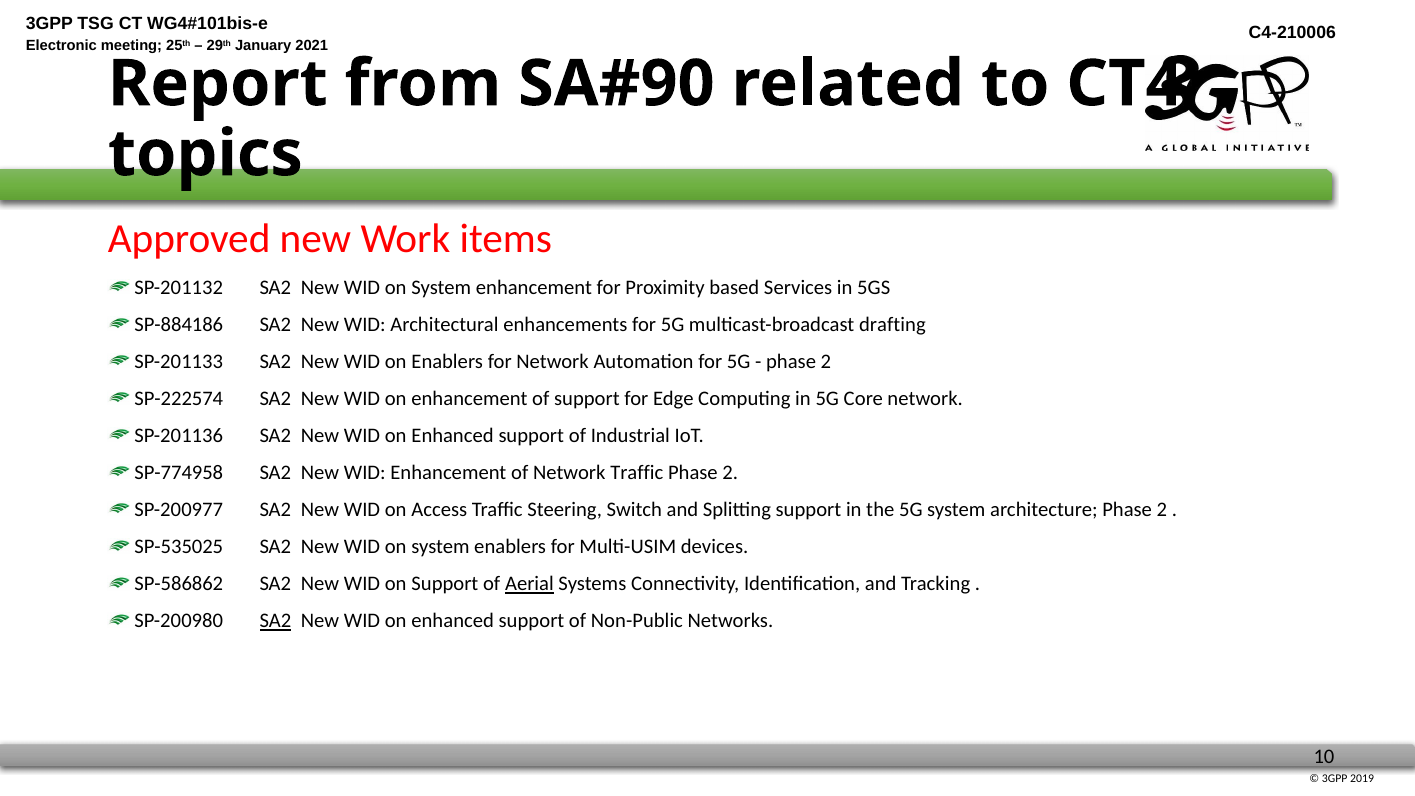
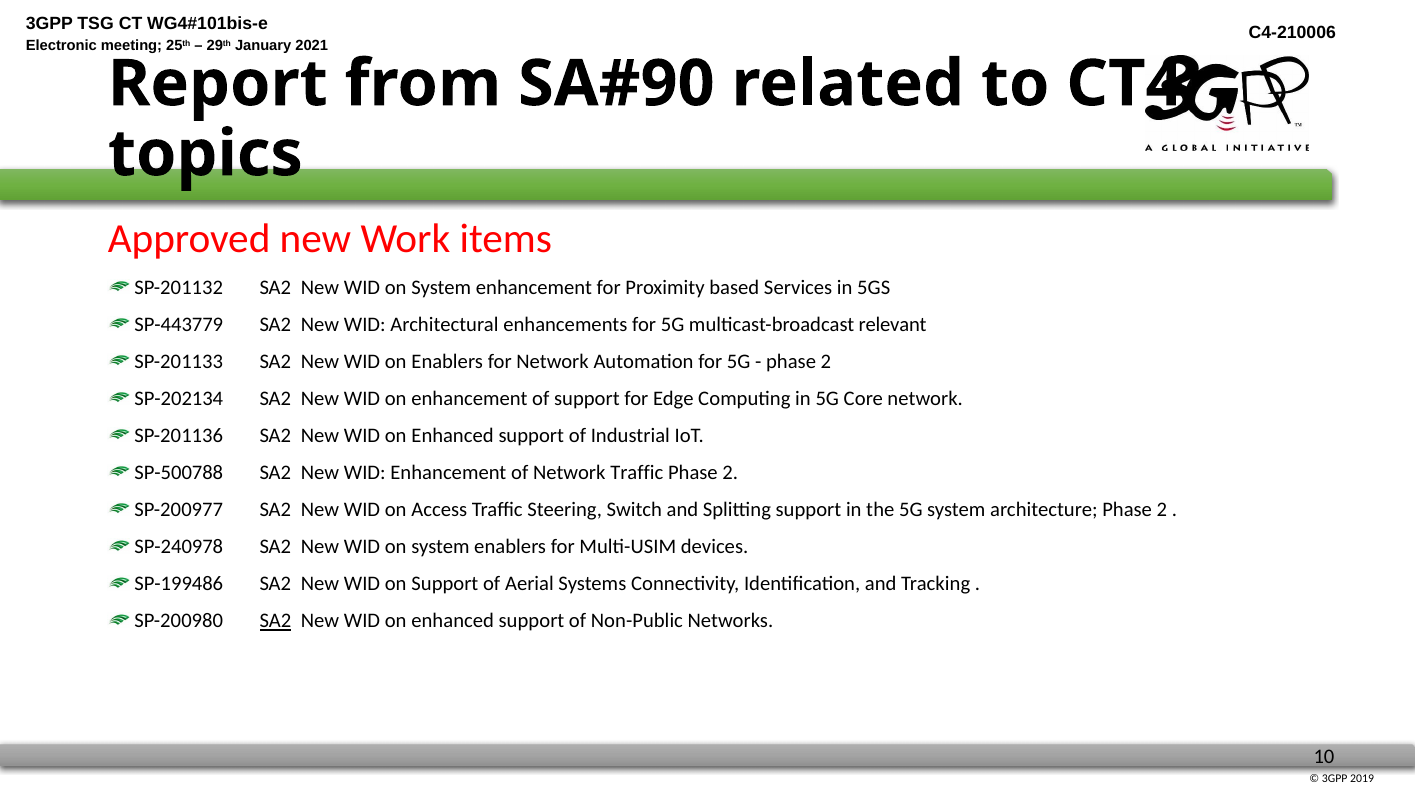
SP-884186: SP-884186 -> SP-443779 (179, 325)
drafting: drafting -> relevant (893, 325)
SP-222574: SP-222574 -> SP-202134 (179, 399)
SP-774958: SP-774958 -> SP-500788 (179, 473)
SP-535025: SP-535025 -> SP-240978 (179, 547)
SP-586862: SP-586862 -> SP-199486 (179, 584)
Aerial underline: present -> none (529, 584)
